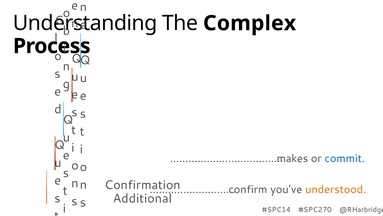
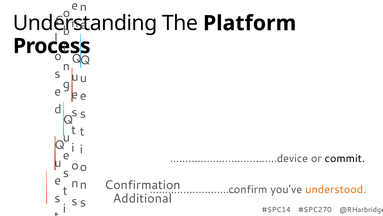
Complex: Complex -> Platform (250, 23)
makes: makes -> device (292, 158)
commit colour: blue -> black (345, 158)
